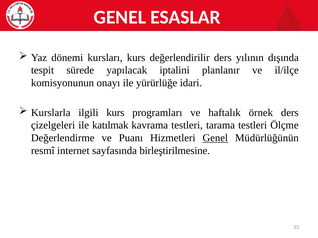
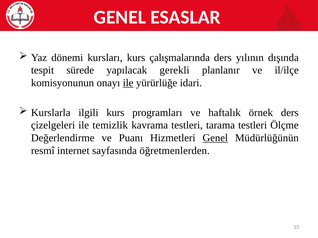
değerlendirilir: değerlendirilir -> çalışmalarında (180, 58)
iptalini: iptalini -> gerekli (175, 70)
ile underline: none -> present (128, 83)
katılmak: katılmak -> temizlik (110, 125)
birleştirilmesine: birleştirilmesine -> öğretmenlerden (175, 151)
